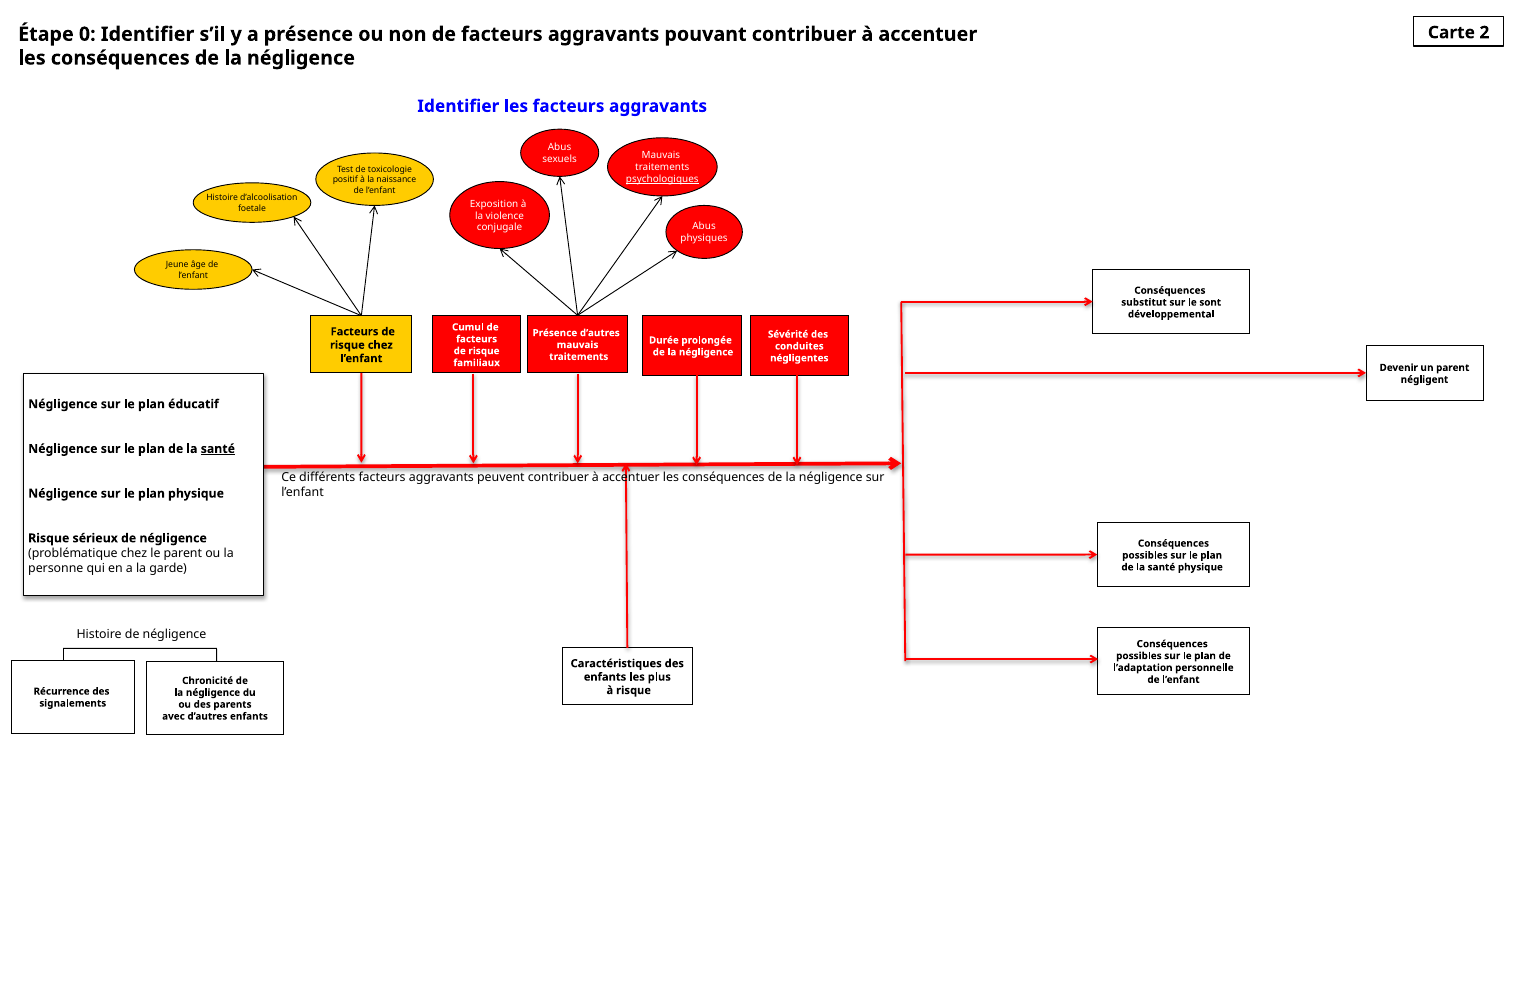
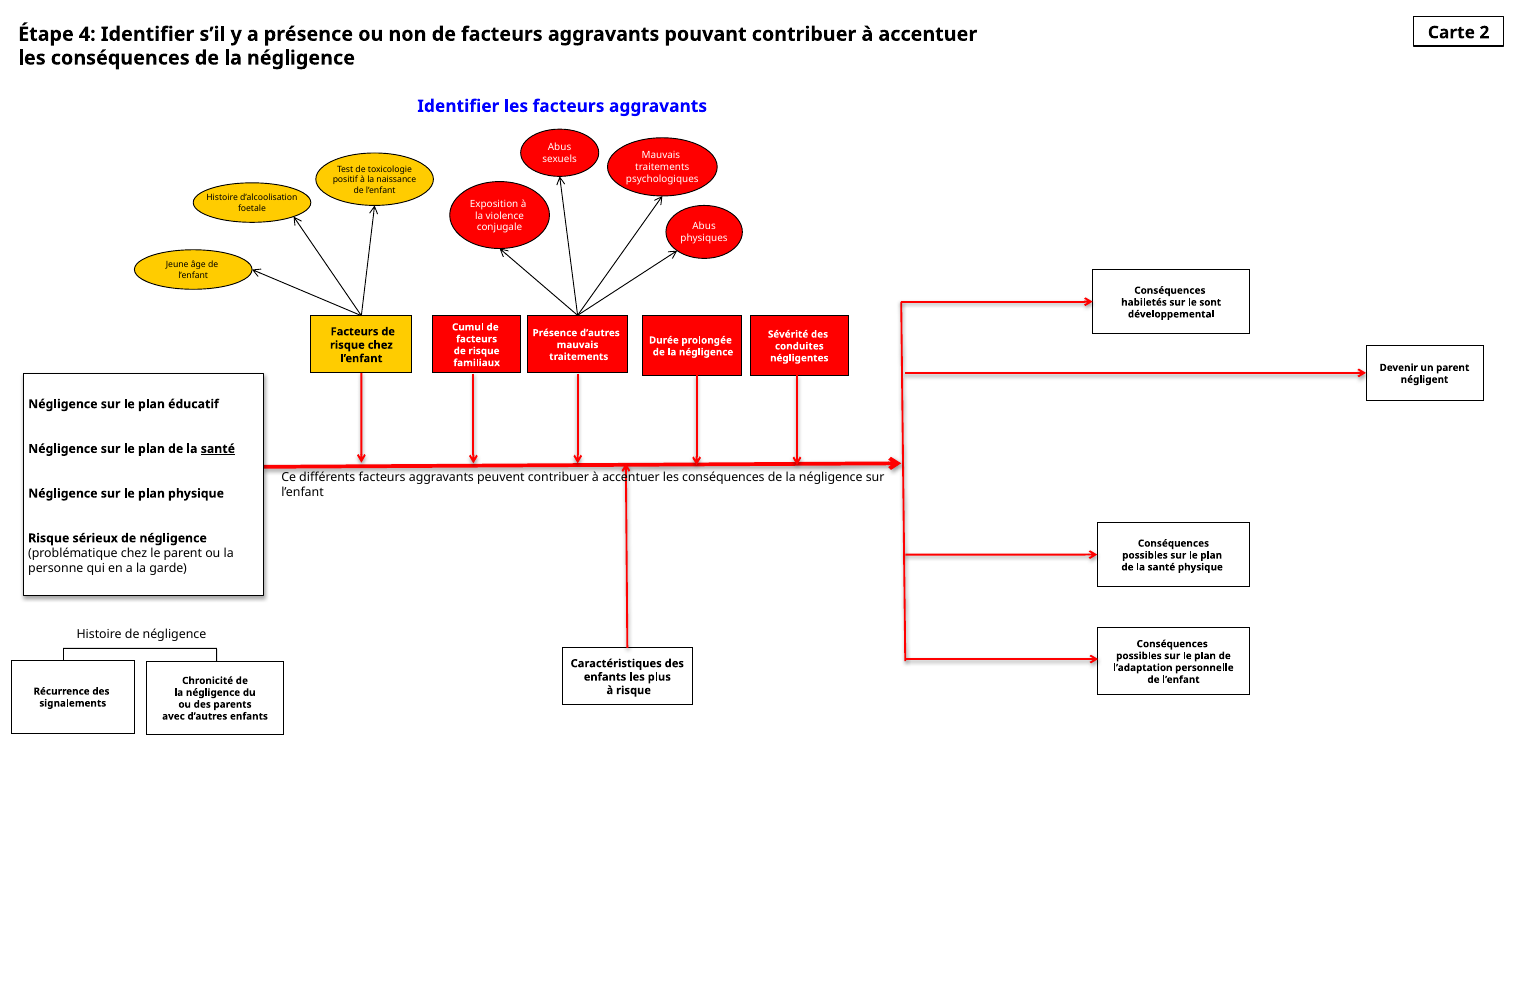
0: 0 -> 4 (87, 34)
psychologiques underline: present -> none (662, 179)
substitut: substitut -> habiletés (1144, 302)
